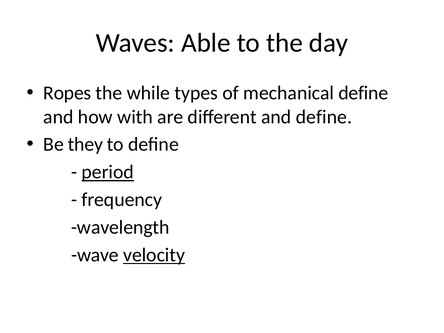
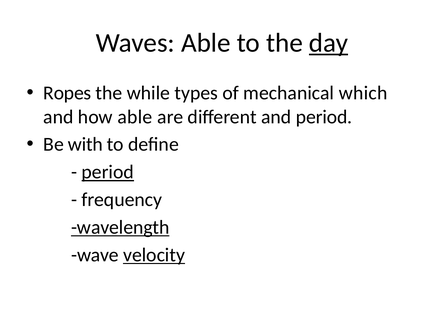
day underline: none -> present (329, 43)
mechanical define: define -> which (363, 93)
how with: with -> able (135, 117)
and define: define -> period (324, 117)
they: they -> with (85, 144)
wavelength underline: none -> present (120, 227)
